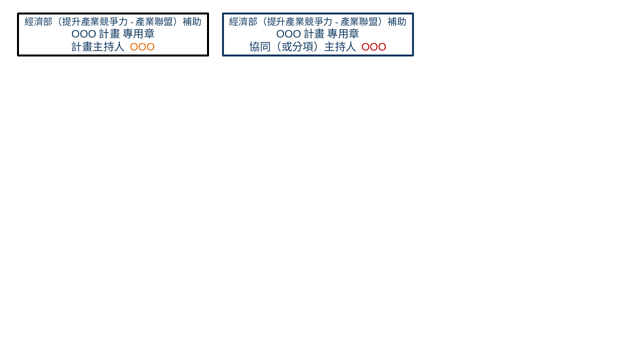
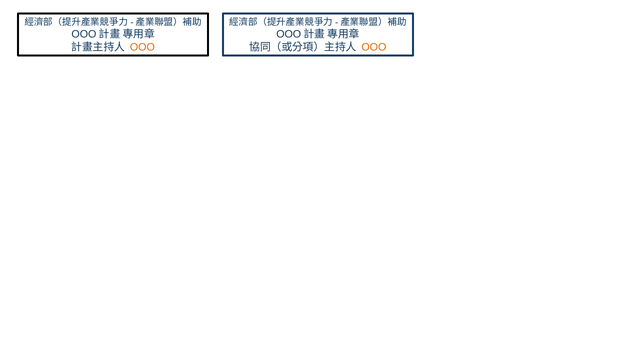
OOO colour: red -> orange (374, 47)
